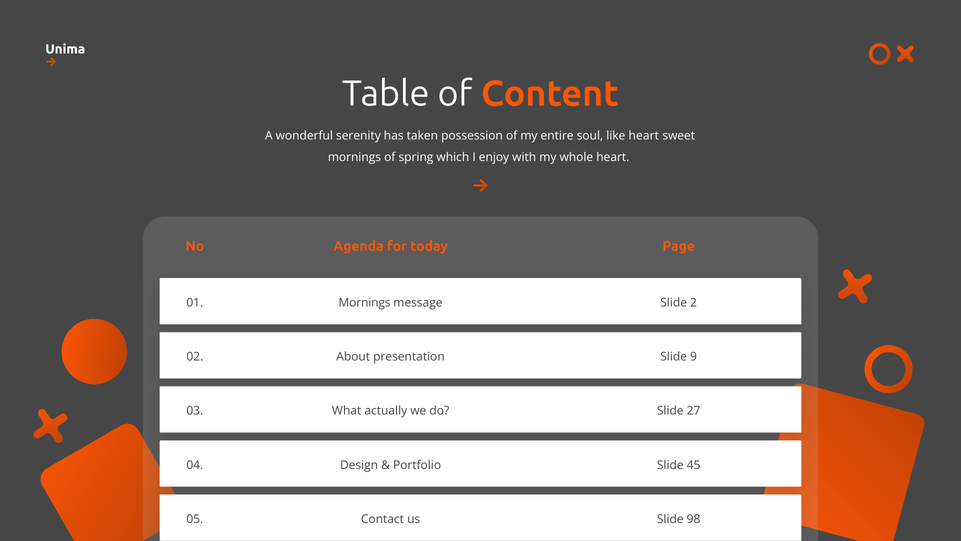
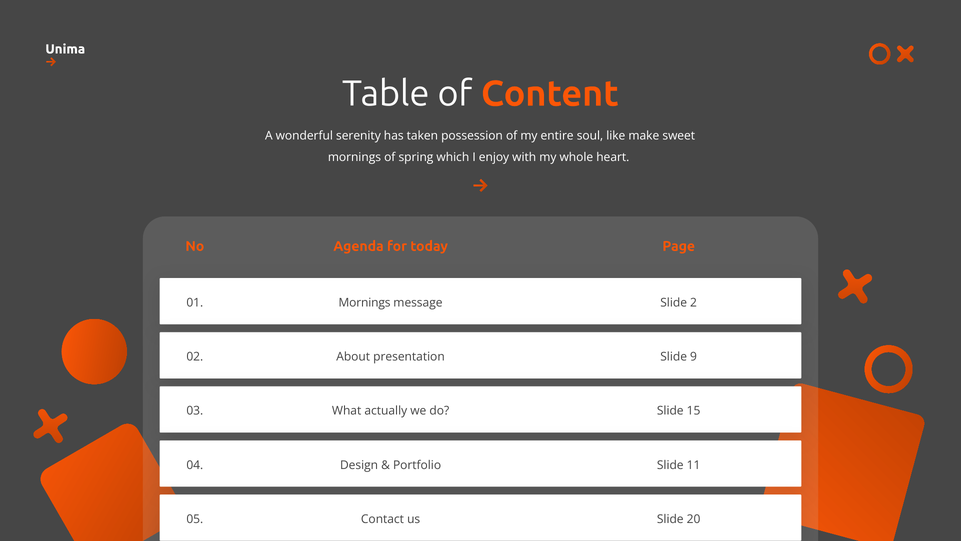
like heart: heart -> make (644, 136)
27: 27 -> 15 (694, 411)
45: 45 -> 11 (694, 465)
98: 98 -> 20 (694, 519)
